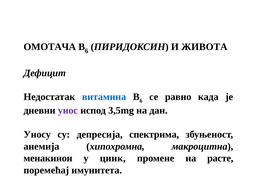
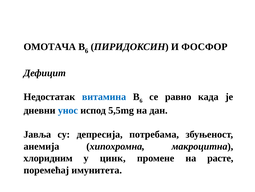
ЖИВОТА: ЖИВОТА -> ФОСФОР (204, 47)
унос colour: purple -> blue (68, 110)
3,5mg: 3,5mg -> 5,5mg (121, 110)
Уносу: Уносу -> Јавља (37, 134)
спектрима: спектрима -> потребама (154, 134)
менакинон: менакинон -> хлоридним (48, 158)
